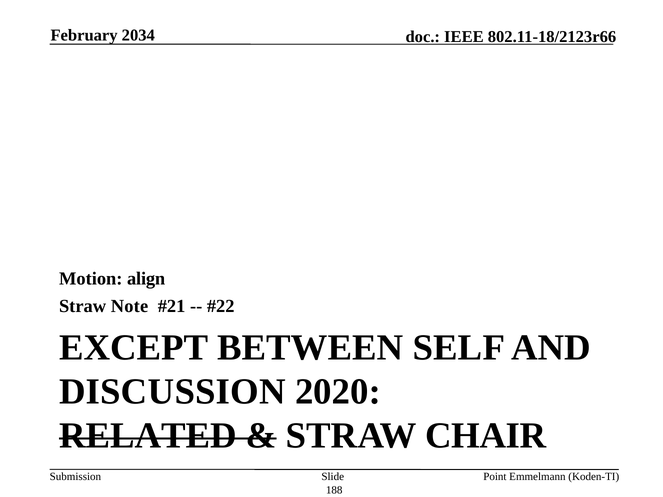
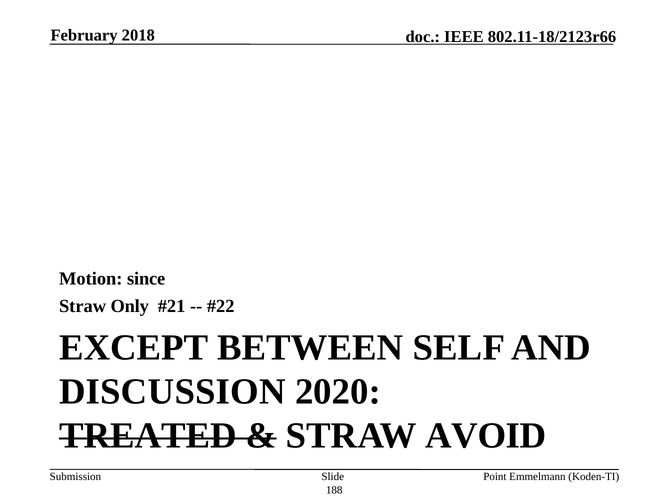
2034: 2034 -> 2018 (138, 35)
align: align -> since (146, 279)
Note: Note -> Only (130, 306)
RELATED: RELATED -> TREATED (148, 436)
CHAIR: CHAIR -> AVOID (486, 436)
